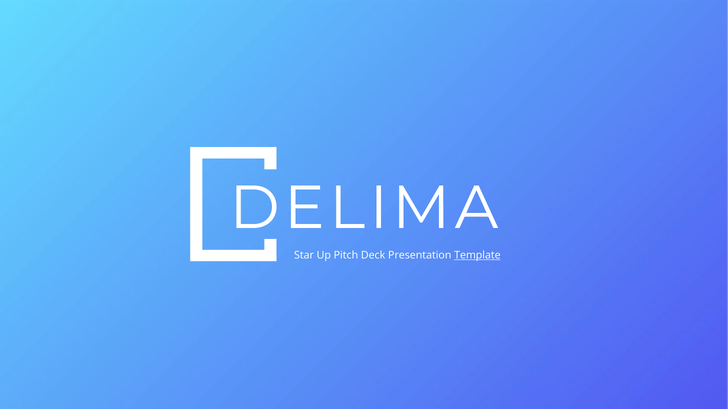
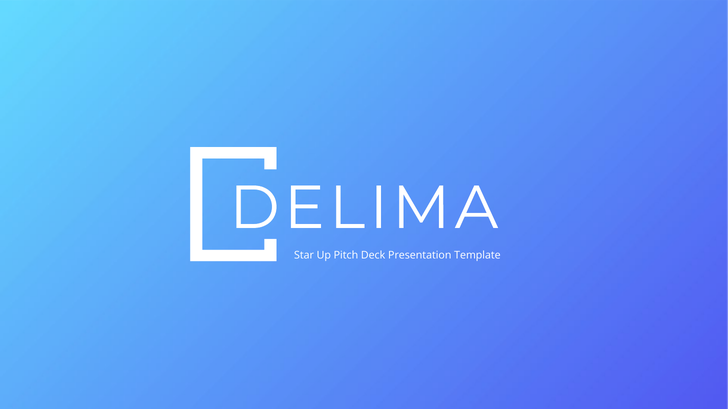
Template underline: present -> none (477, 256)
